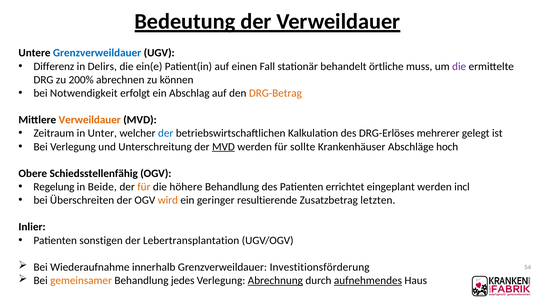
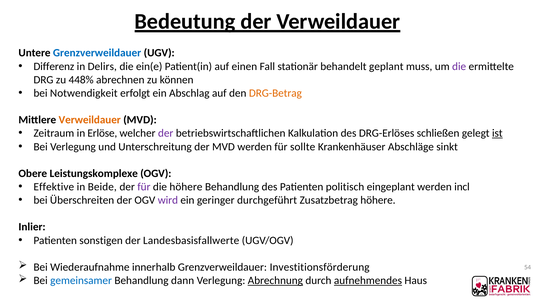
örtliche: örtliche -> geplant (386, 66)
200%: 200% -> 448% (81, 80)
Unter: Unter -> Erlöse (102, 133)
der colour: blue -> purple (166, 133)
mehrerer: mehrerer -> schließen (438, 133)
ist underline: none -> present (497, 133)
MVD underline: present -> none (223, 147)
hoch: hoch -> sinkt (447, 147)
Schiedsstellenfähig: Schiedsstellenfähig -> Leistungskomplexe (94, 173)
Regelung: Regelung -> Effektive (54, 187)
für colour: orange -> purple (144, 187)
errichtet: errichtet -> politisch (345, 187)
wird colour: orange -> purple (168, 200)
resultierende: resultierende -> durchgeführt (267, 200)
Zusatzbetrag letzten: letzten -> höhere (378, 200)
Lebertransplantation: Lebertransplantation -> Landesbasisfallwerte (191, 240)
gemeinsamer colour: orange -> blue (81, 280)
jedes: jedes -> dann (183, 280)
